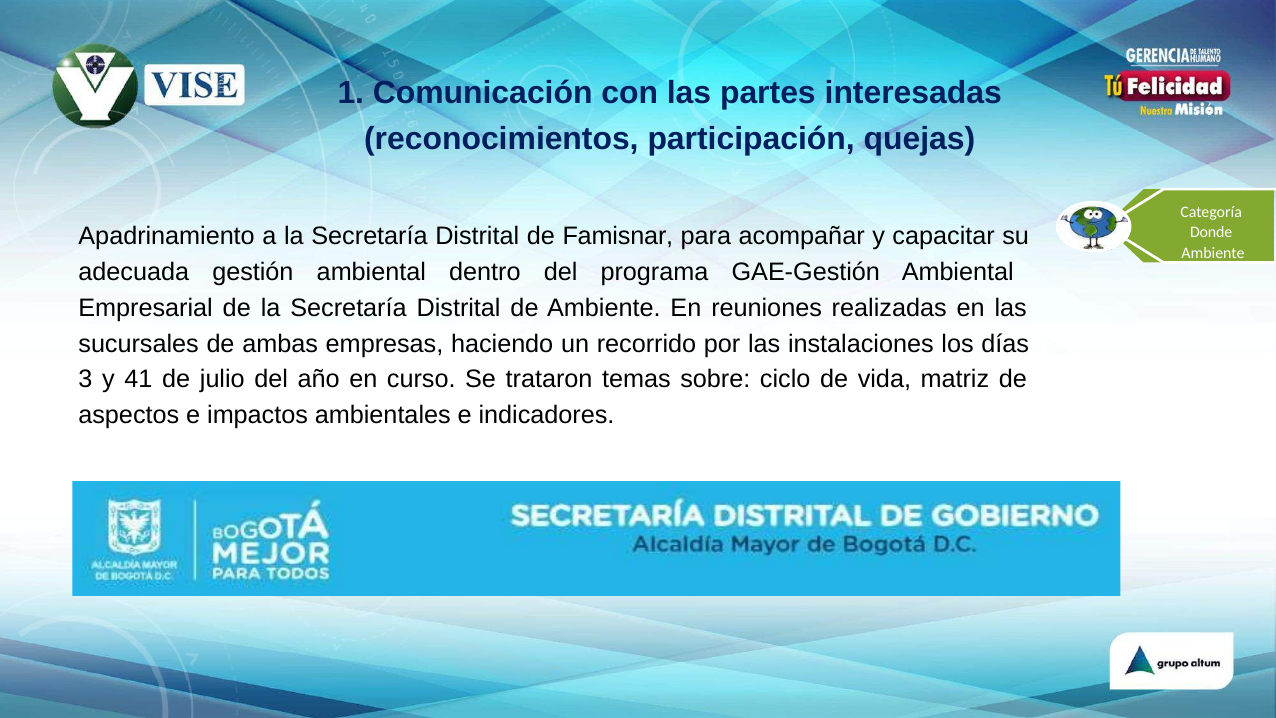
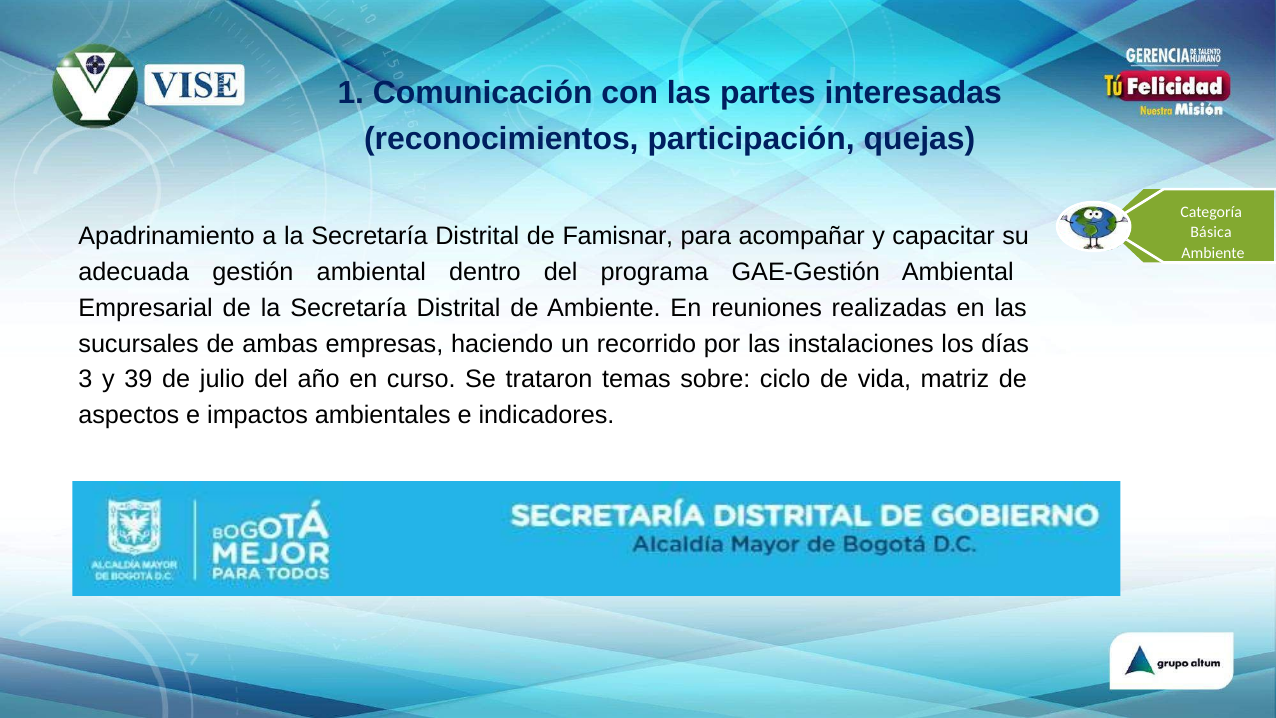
Donde: Donde -> Básica (1211, 233)
41: 41 -> 39 (138, 379)
